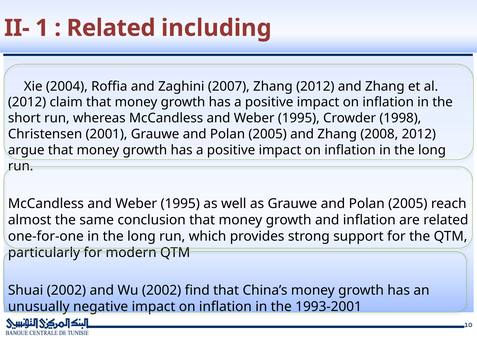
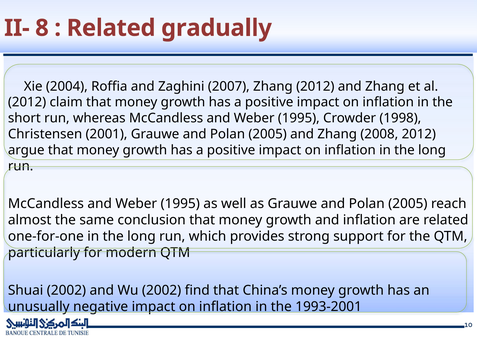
1: 1 -> 8 (42, 28)
including: including -> gradually (217, 28)
